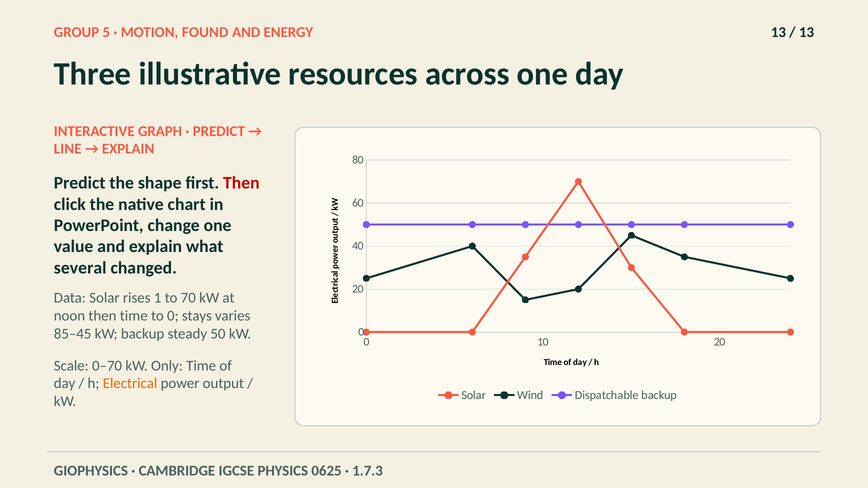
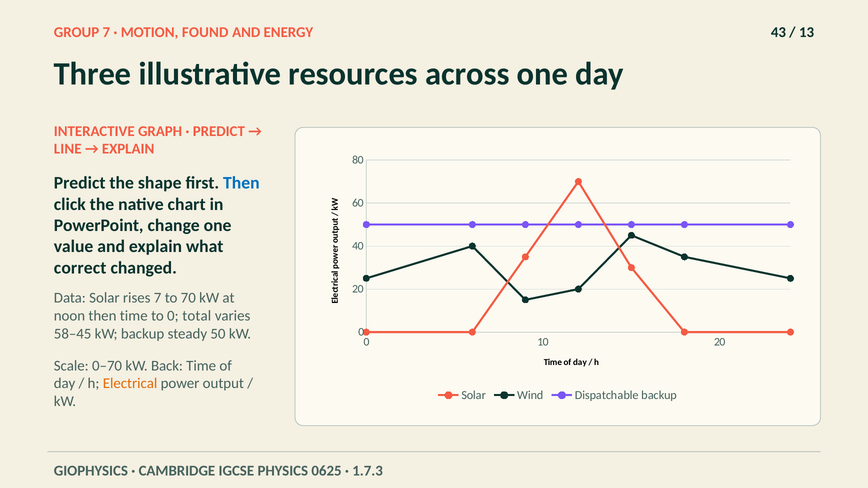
GROUP 5: 5 -> 7 (106, 32)
ENERGY 13: 13 -> 43 (778, 32)
Then colour: red -> blue (241, 183)
several: several -> correct (80, 268)
rises 1: 1 -> 7 (158, 298)
stays: stays -> total (197, 316)
85–45: 85–45 -> 58–45 (73, 334)
Only: Only -> Back (167, 366)
